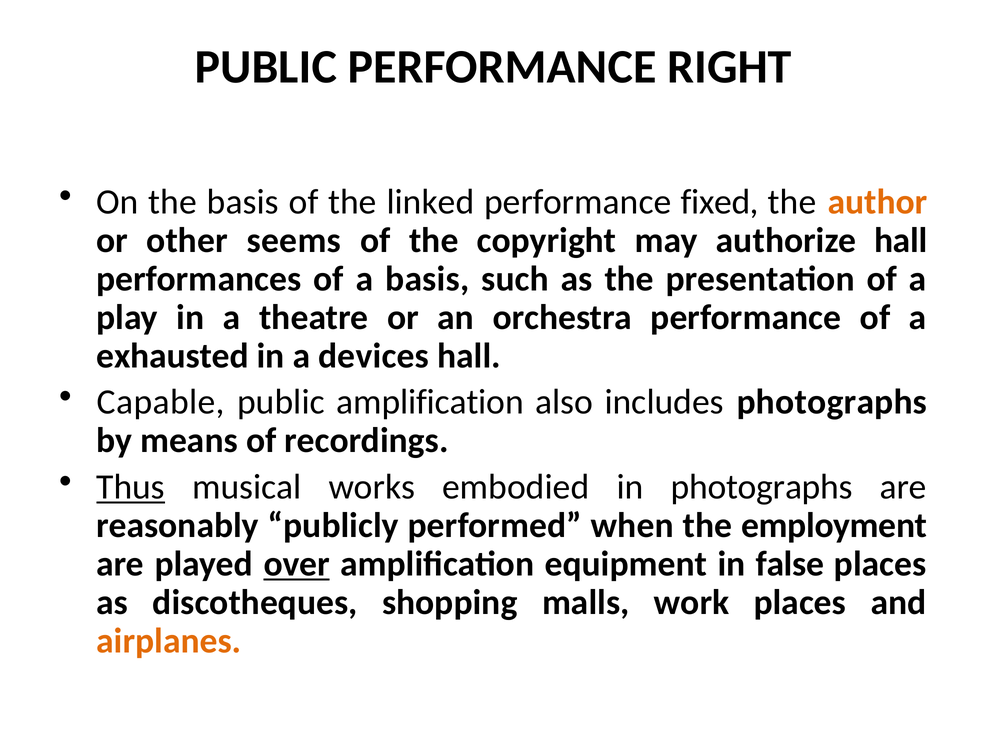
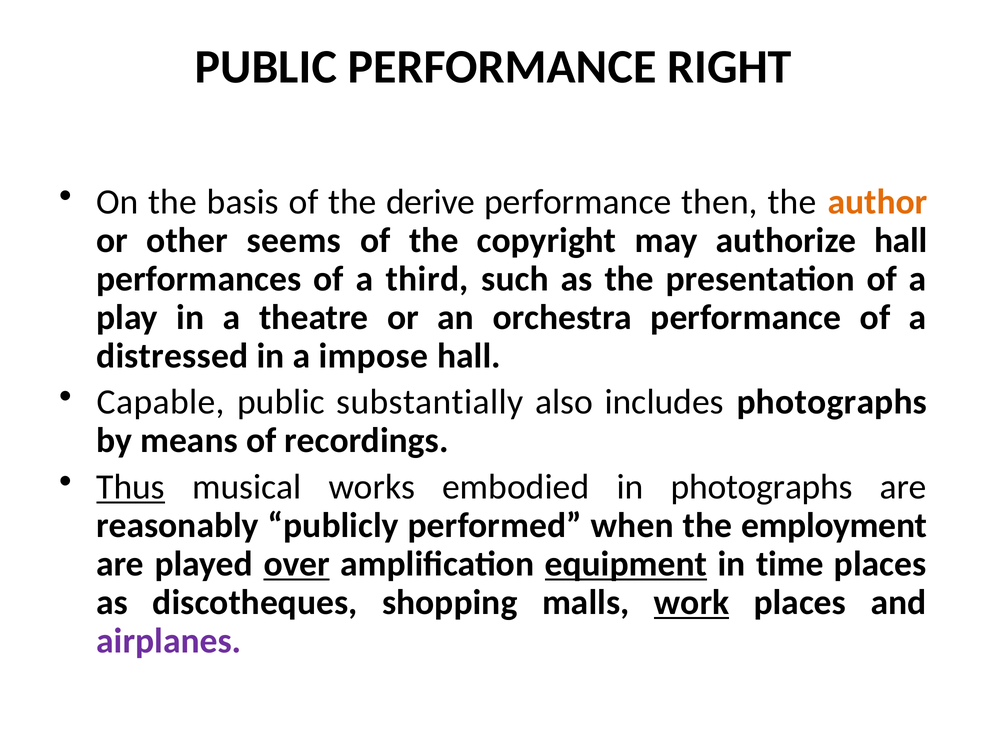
linked: linked -> derive (431, 202)
fixed: fixed -> then (720, 202)
a basis: basis -> third (427, 278)
exhausted: exhausted -> distressed (172, 355)
devices: devices -> impose (373, 355)
public amplification: amplification -> substantially (430, 402)
equipment underline: none -> present (626, 564)
false: false -> time (790, 564)
work underline: none -> present (692, 602)
airplanes colour: orange -> purple (169, 640)
